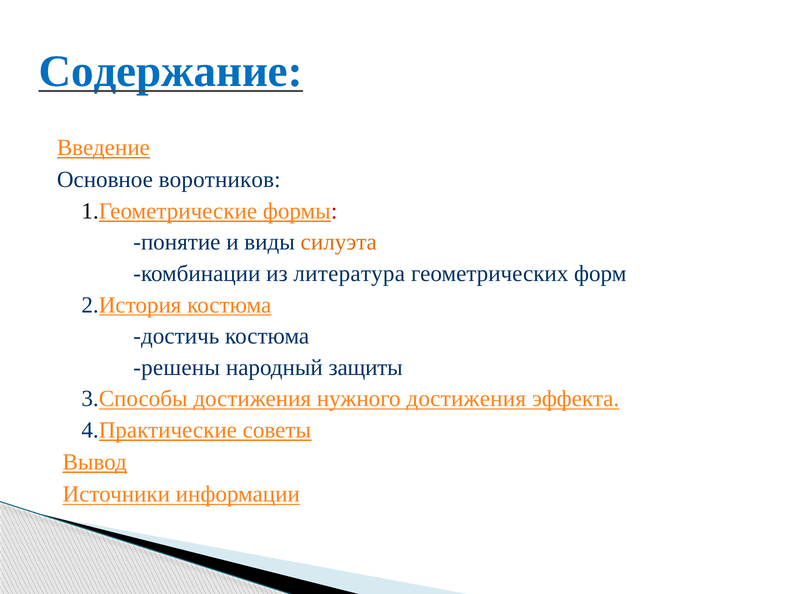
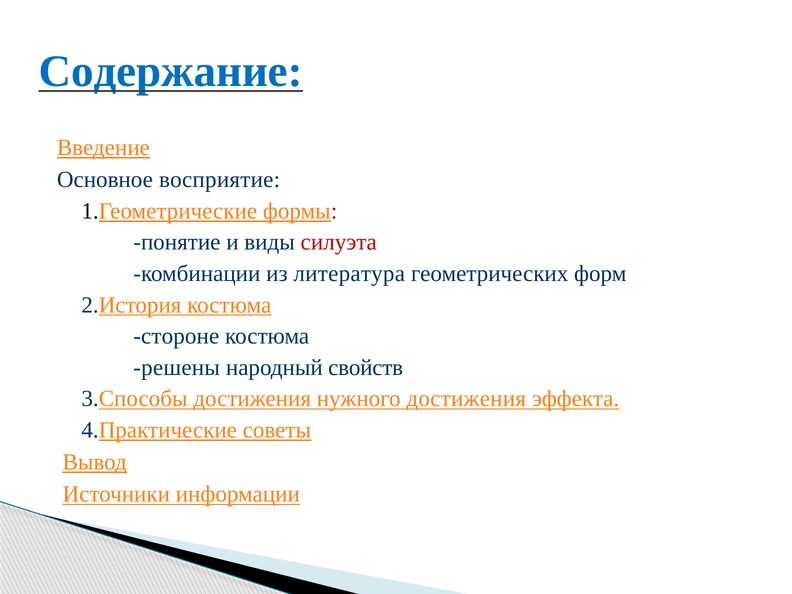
воротников: воротников -> восприятие (220, 180)
силуэта colour: orange -> red (339, 242)
достичь: достичь -> стороне (176, 336)
защиты: защиты -> свойств (366, 367)
